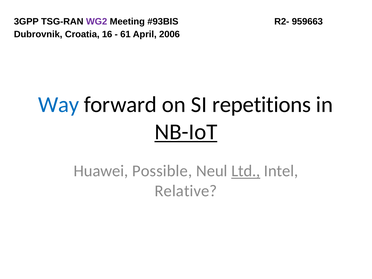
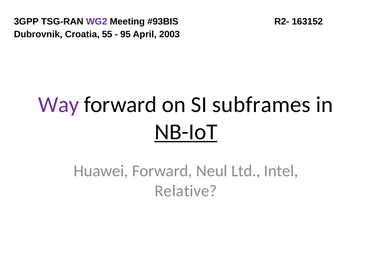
959663: 959663 -> 163152 (307, 22)
16: 16 -> 55 (107, 34)
61: 61 -> 95 (125, 34)
2006: 2006 -> 2003 (170, 34)
Way colour: blue -> purple (59, 105)
repetitions: repetitions -> subframes (261, 105)
Huawei Possible: Possible -> Forward (162, 171)
Ltd underline: present -> none (246, 171)
